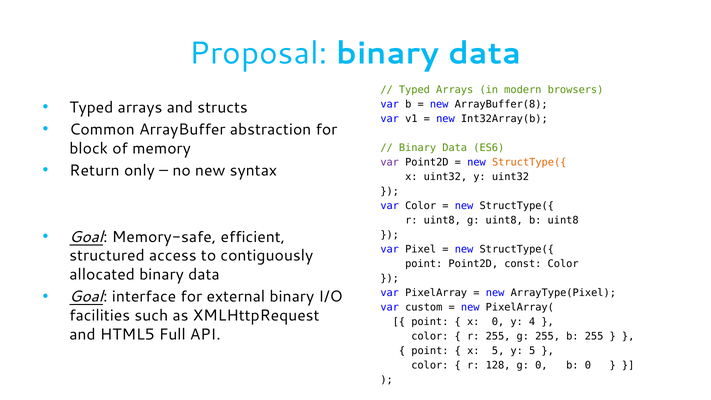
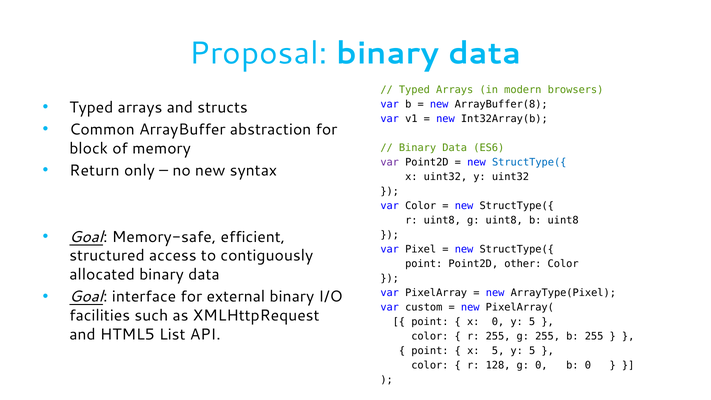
StructType({ colour: orange -> blue (529, 162)
const: const -> other (523, 264)
0 y 4: 4 -> 5 (532, 322)
Full: Full -> List (172, 335)
